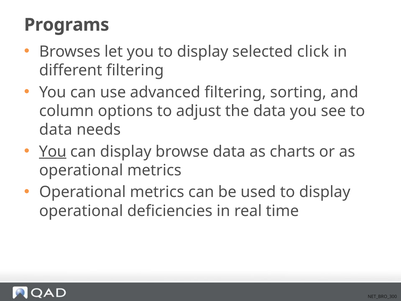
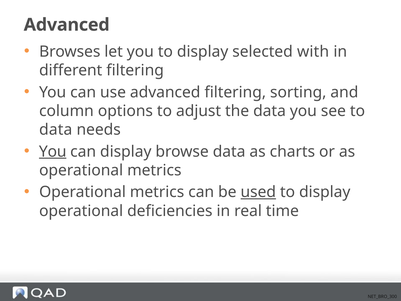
Programs: Programs -> Advanced (67, 25)
click: click -> with (313, 52)
used underline: none -> present (258, 192)
